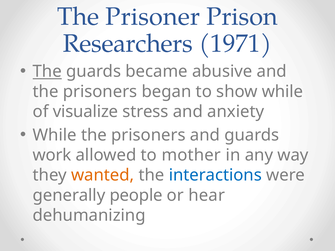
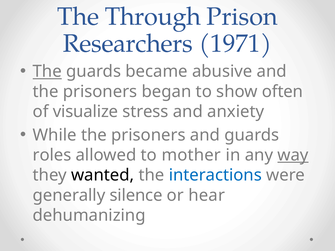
Prisoner: Prisoner -> Through (153, 17)
show while: while -> often (283, 92)
work: work -> roles (52, 155)
way underline: none -> present (293, 155)
wanted colour: orange -> black (103, 175)
people: people -> silence (136, 195)
